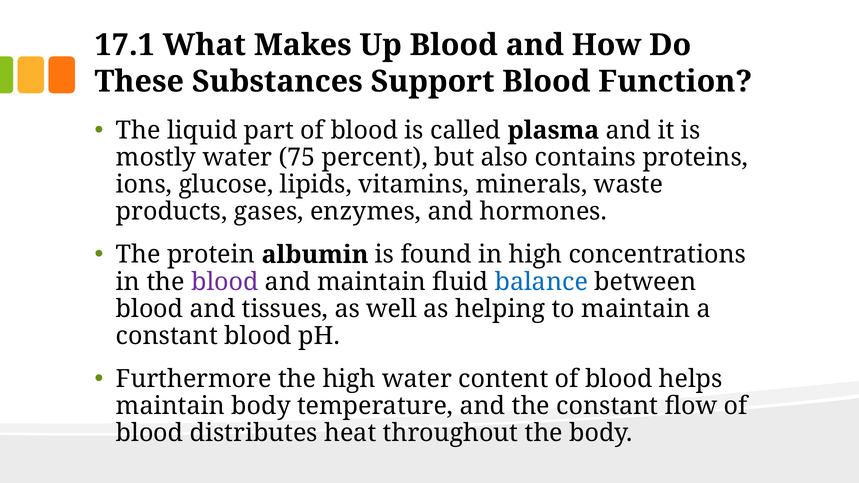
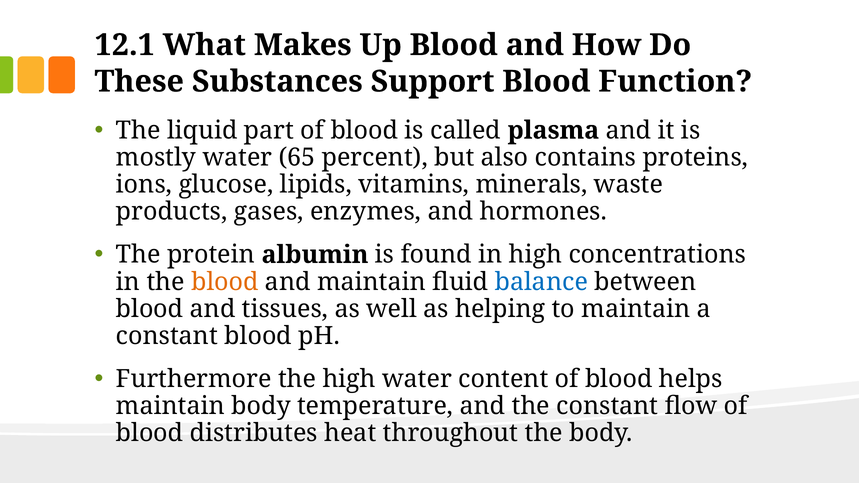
17.1: 17.1 -> 12.1 (125, 45)
75: 75 -> 65 (297, 158)
blood colour: purple -> orange (225, 282)
